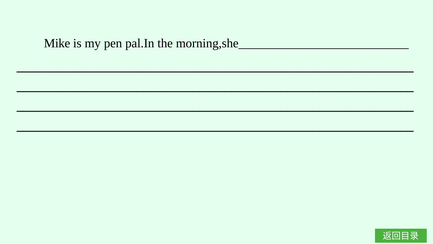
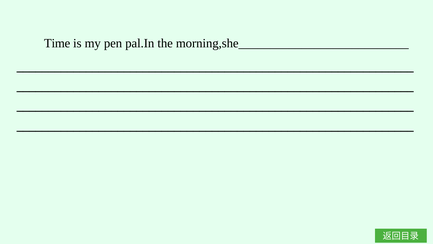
Mike: Mike -> Time (57, 43)
